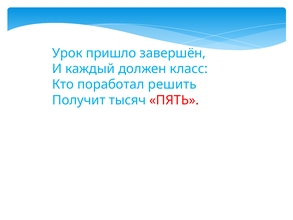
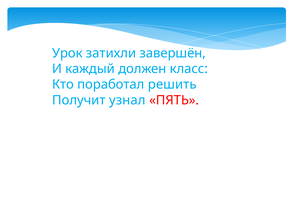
пришло: пришло -> затихли (111, 53)
тысяч: тысяч -> узнал (127, 100)
